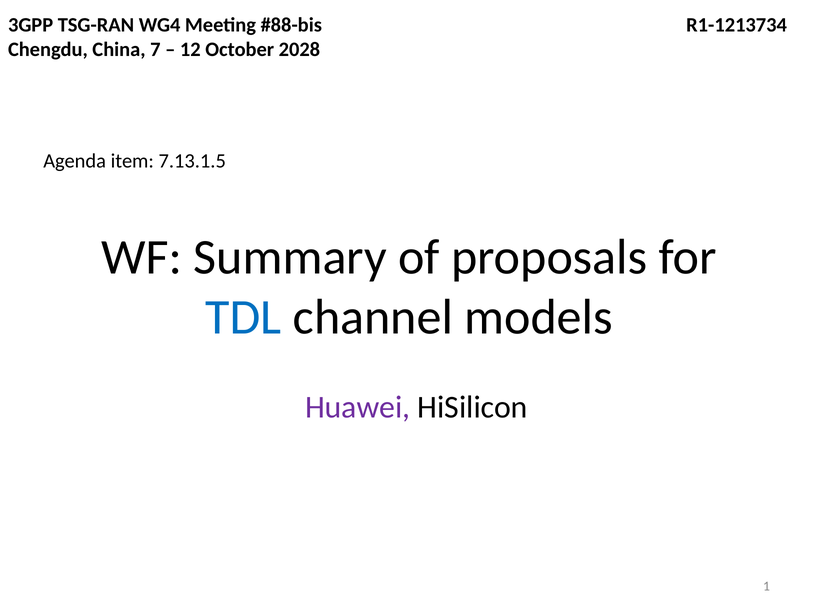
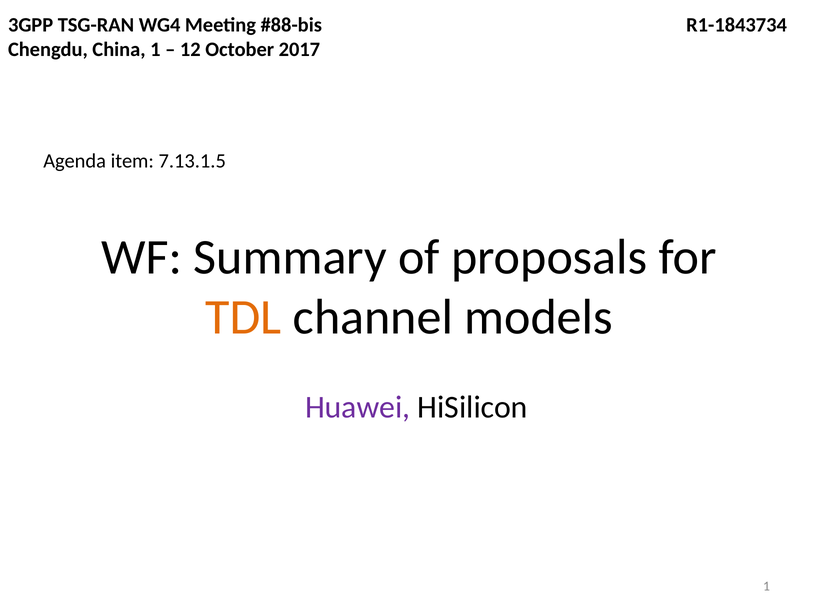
R1-1213734: R1-1213734 -> R1-1843734 (737, 25)
China 7: 7 -> 1 (155, 50)
2028: 2028 -> 2017 (299, 50)
TDL colour: blue -> orange (243, 318)
